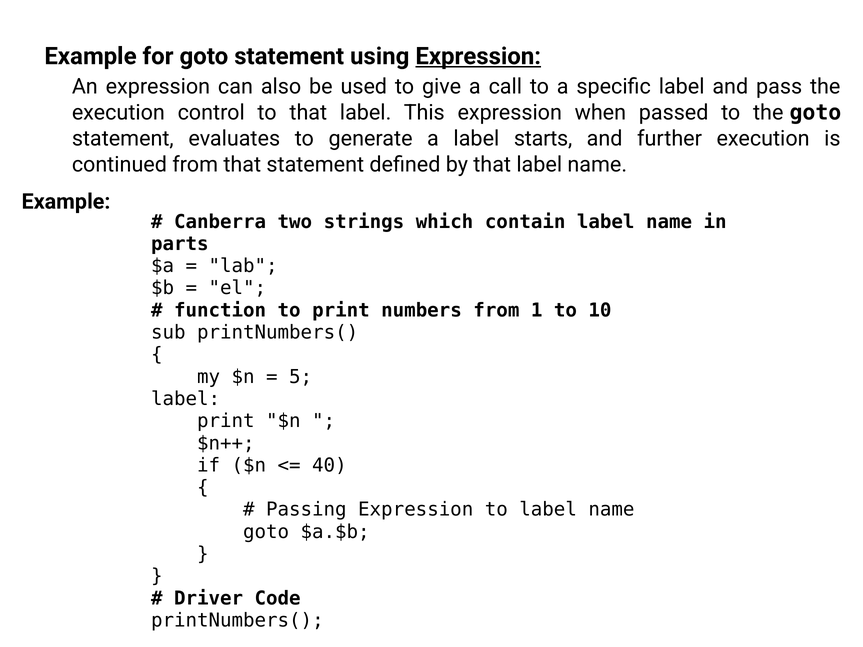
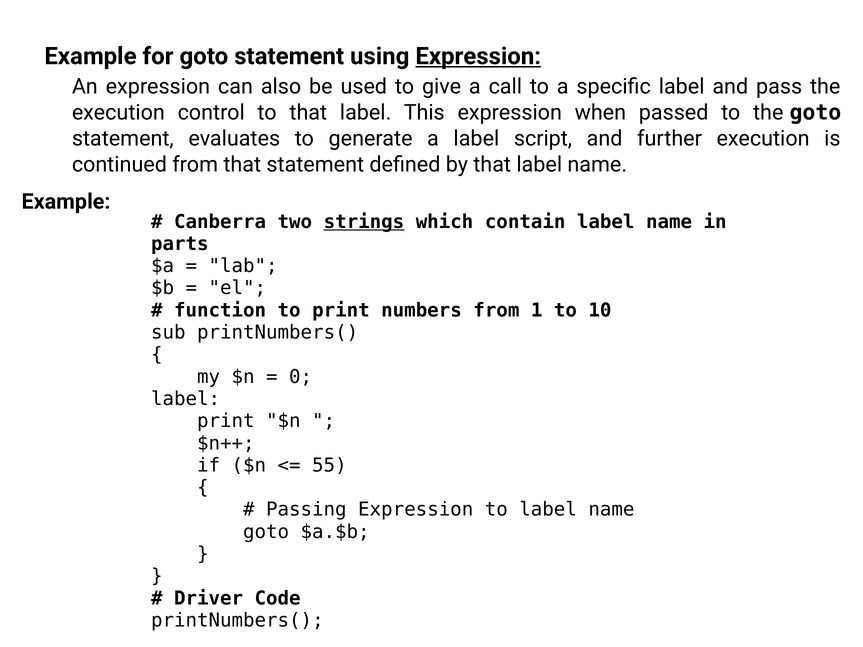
starts: starts -> script (543, 139)
strings underline: none -> present (364, 222)
5: 5 -> 0 (301, 377)
40: 40 -> 55 (329, 466)
